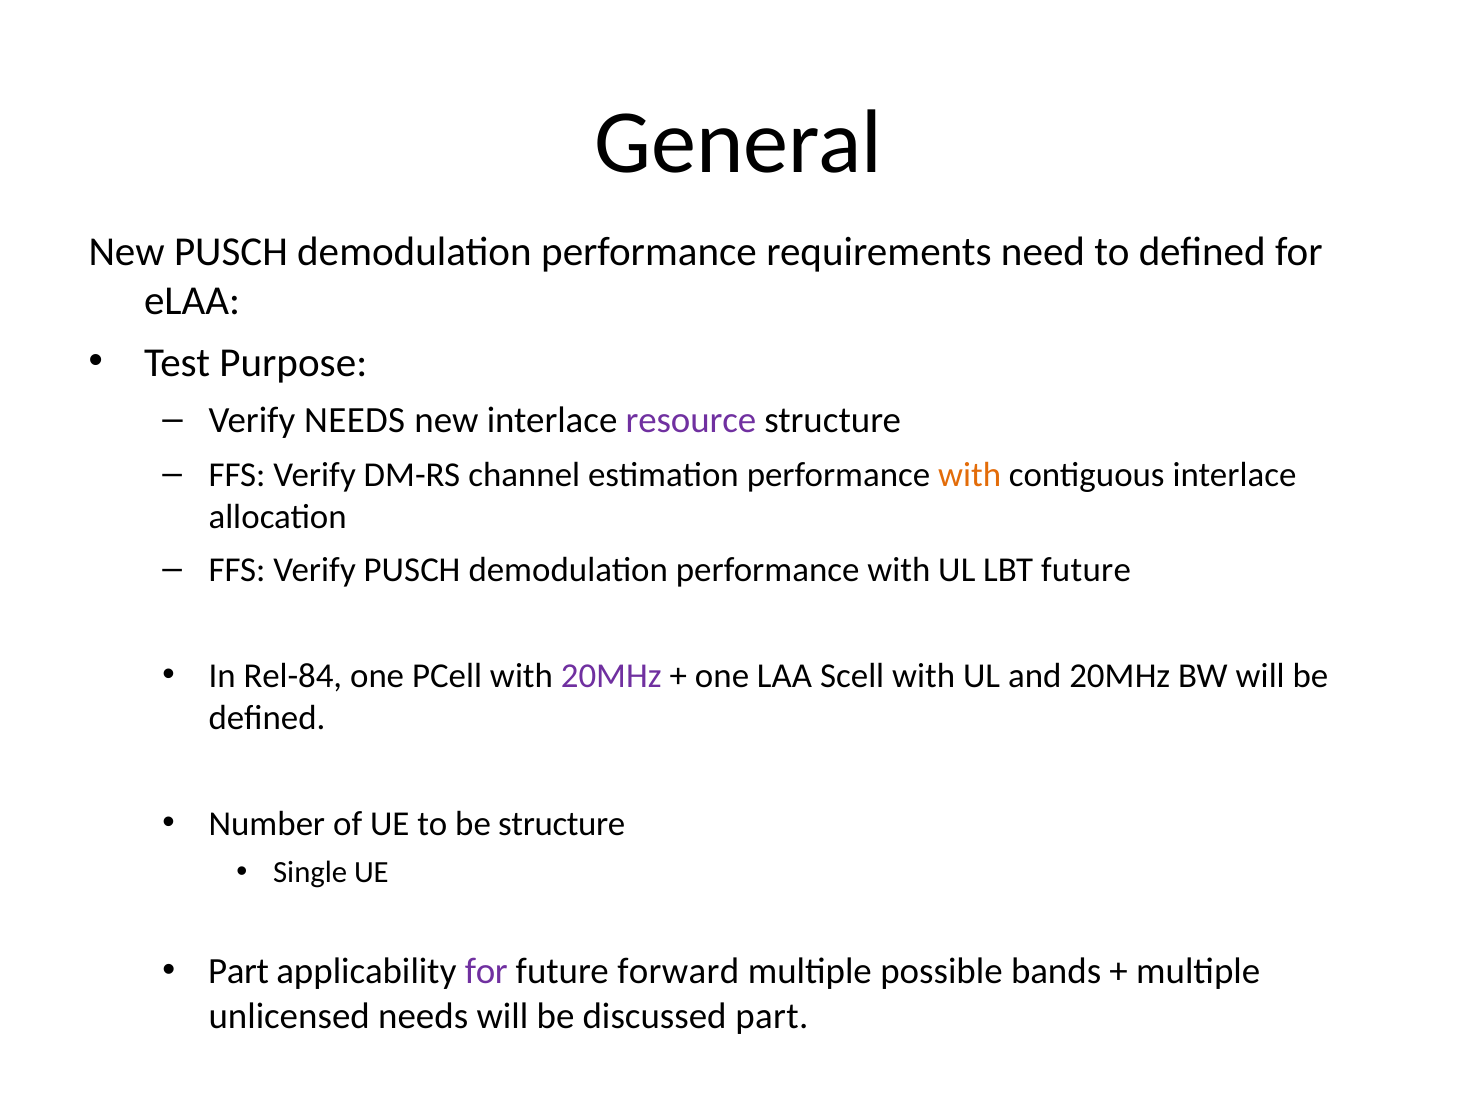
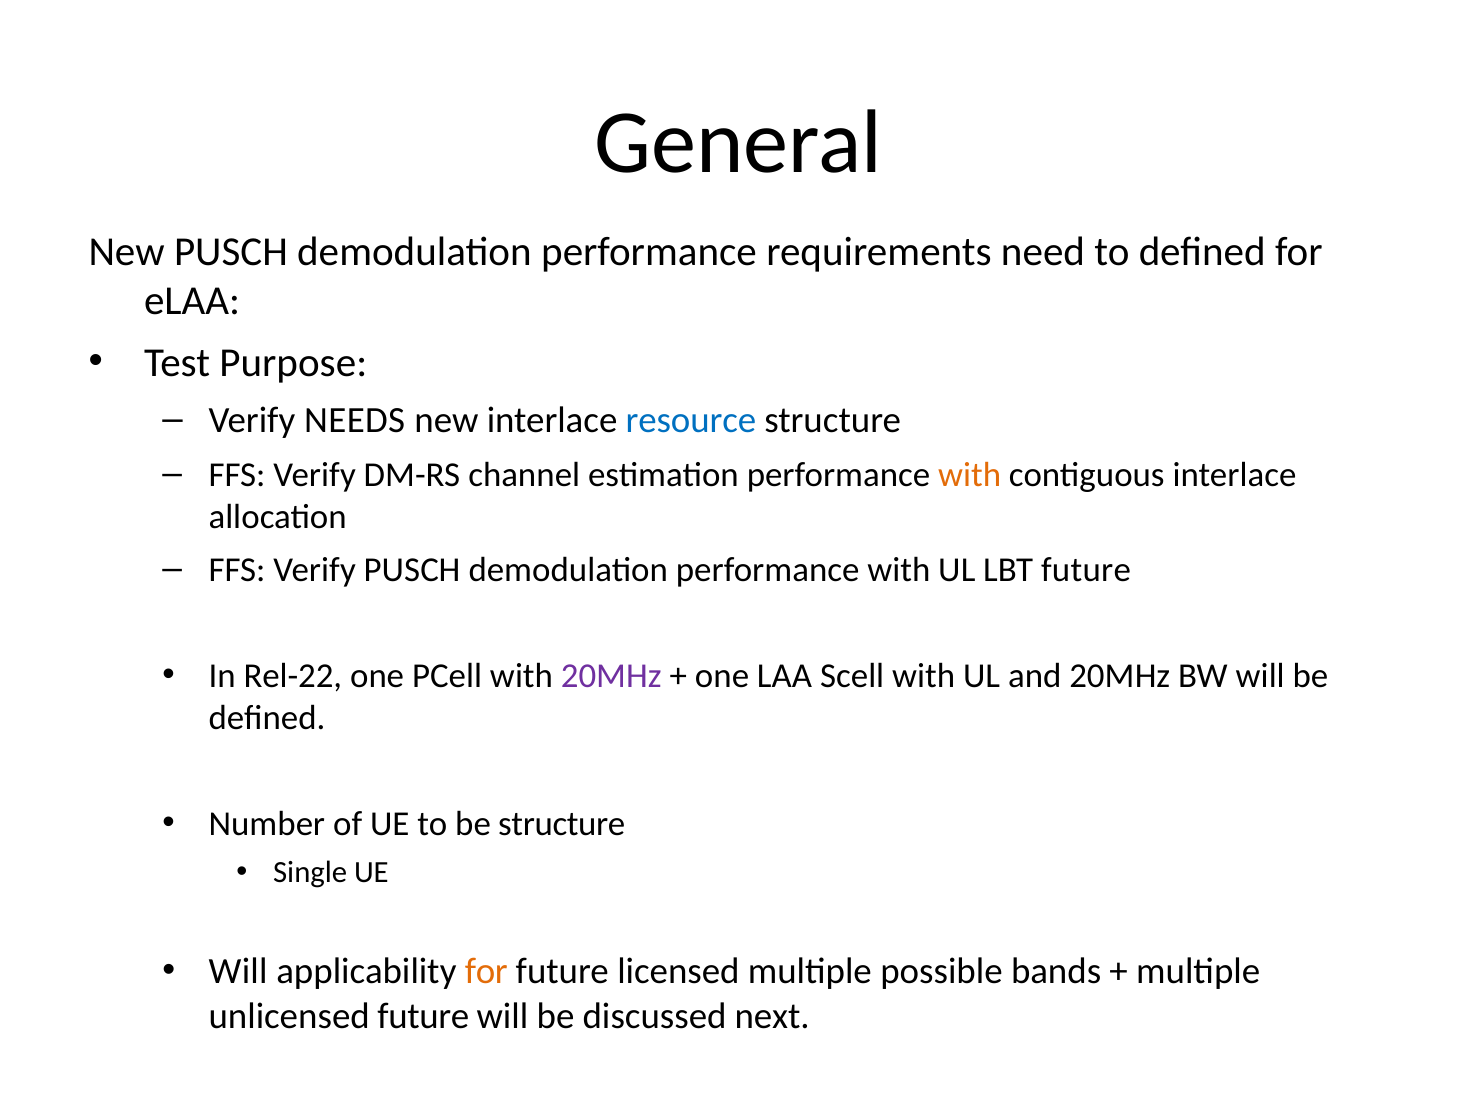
resource colour: purple -> blue (691, 421)
Rel-84: Rel-84 -> Rel-22 (293, 676)
Part: Part -> Will (238, 972)
for colour: purple -> orange (486, 972)
forward: forward -> licensed (678, 972)
unlicensed needs: needs -> future (423, 1016)
discussed part: part -> next (772, 1016)
